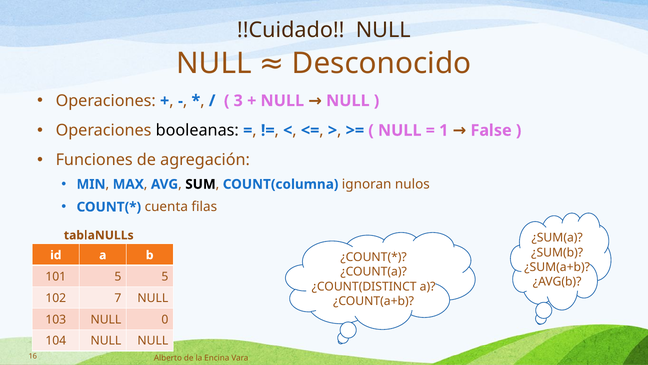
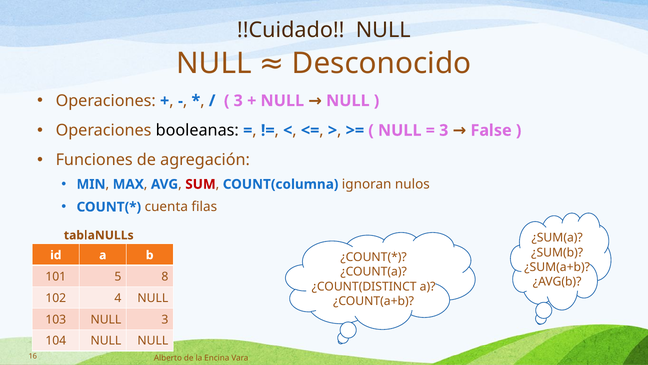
1: 1 -> 3 (444, 130)
SUM colour: black -> red (200, 184)
5 5: 5 -> 8 (165, 276)
7: 7 -> 4 (118, 298)
NULL 0: 0 -> 3 (165, 319)
